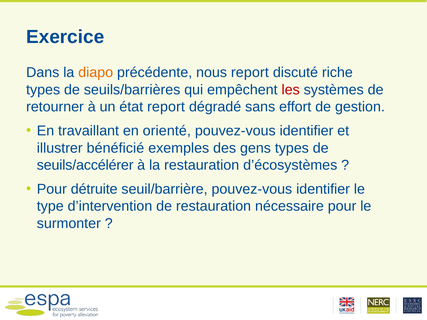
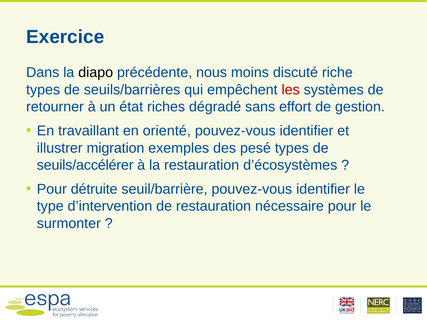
diapo colour: orange -> black (96, 73)
nous report: report -> moins (250, 73)
état report: report -> riches (166, 107)
bénéficié: bénéficié -> migration (116, 148)
gens: gens -> pesé (255, 148)
